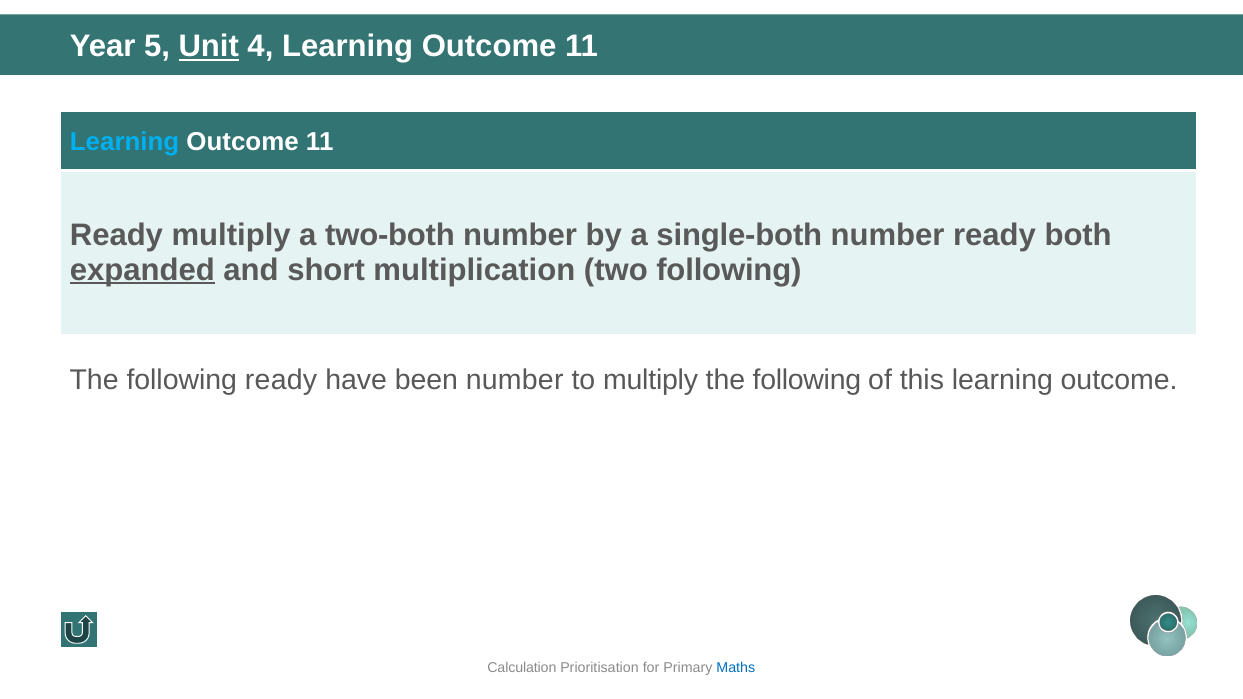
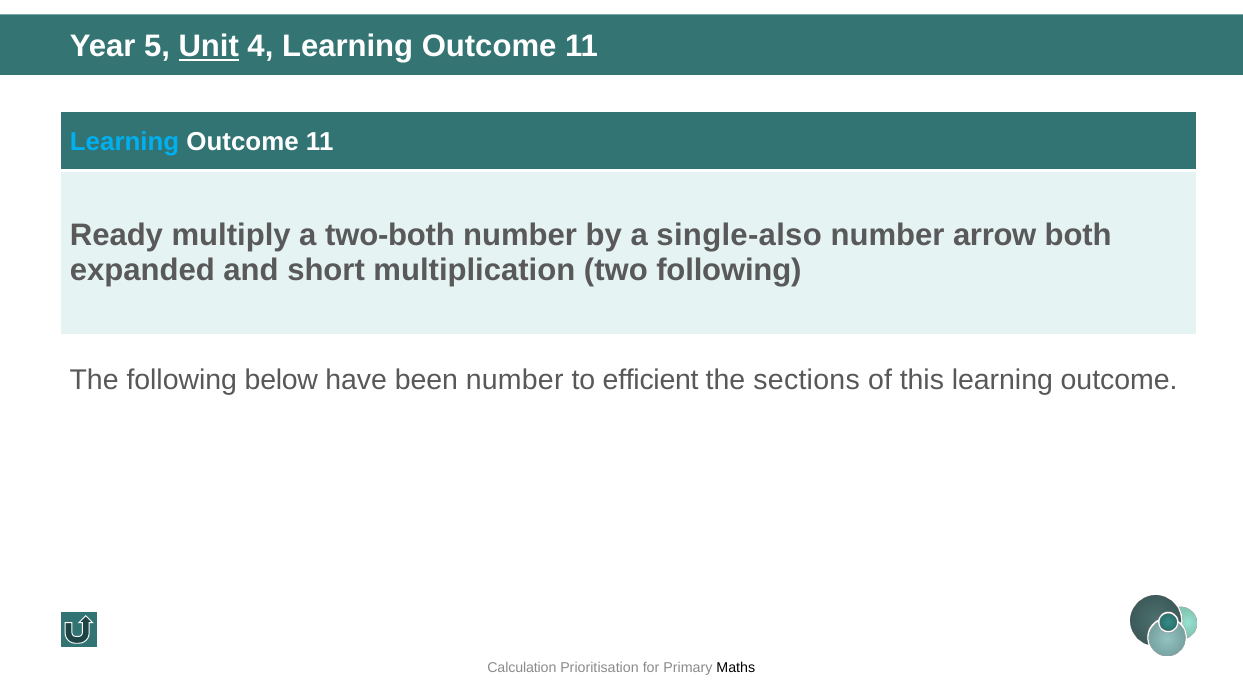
single-both: single-both -> single-also (739, 235)
number ready: ready -> arrow (995, 235)
expanded underline: present -> none (142, 270)
following ready: ready -> below (281, 380)
to multiply: multiply -> efficient (651, 380)
following: following -> sections (807, 380)
Maths colour: blue -> black (736, 668)
